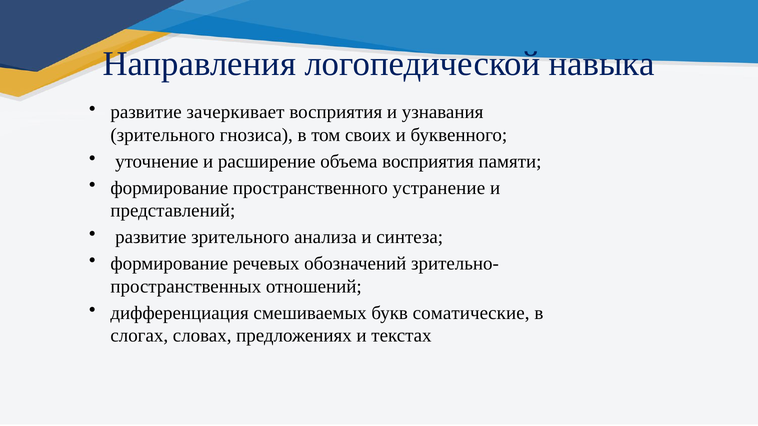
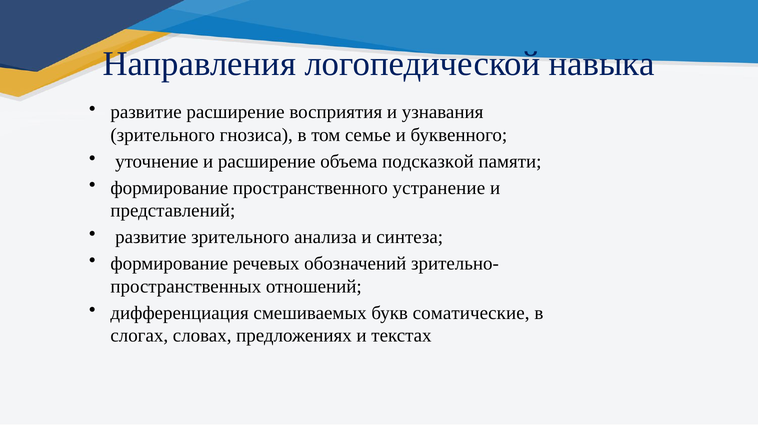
развитие зачеркивает: зачеркивает -> расширение (236, 112)
своих: своих -> семье (368, 135)
объема восприятия: восприятия -> подсказкой (428, 162)
